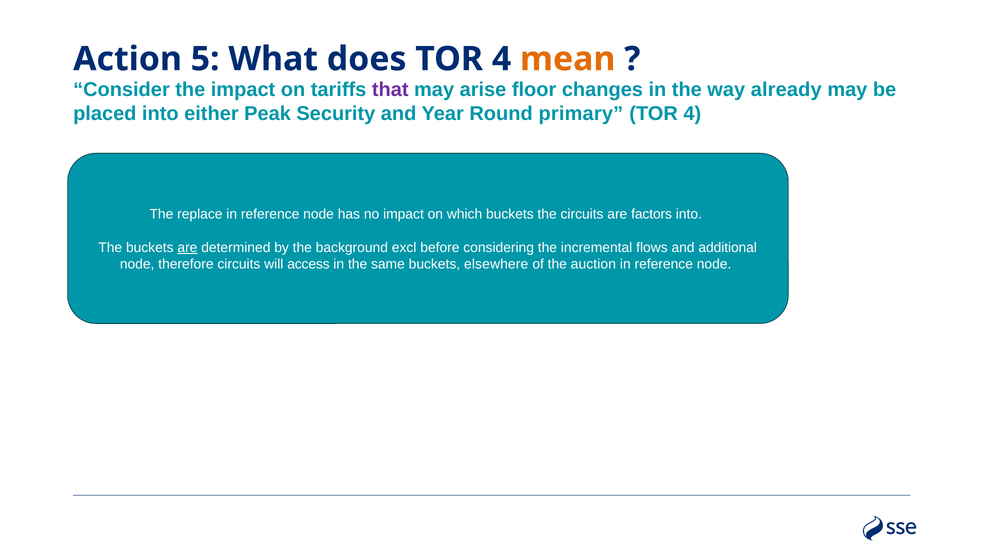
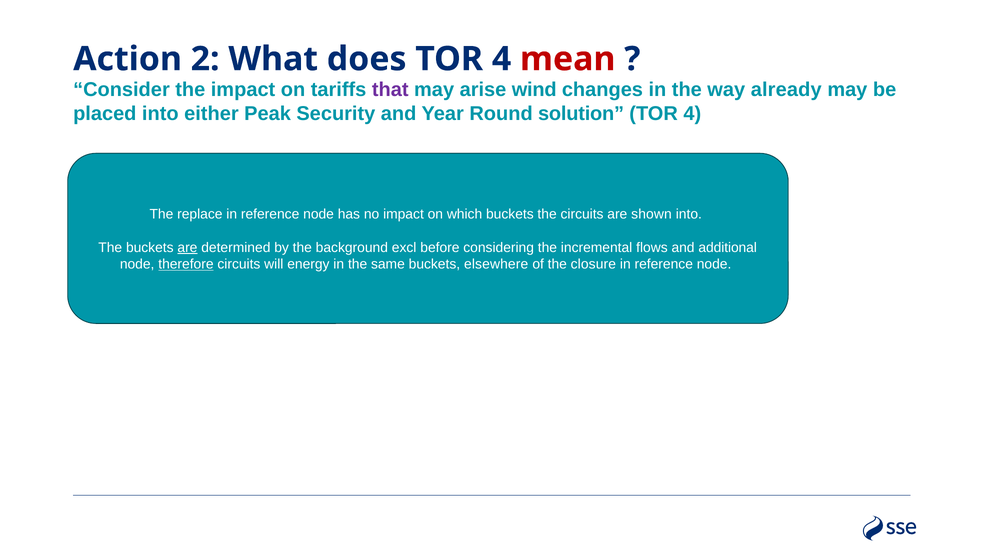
5: 5 -> 2 (205, 59)
mean colour: orange -> red (568, 59)
floor: floor -> wind (534, 90)
primary: primary -> solution (581, 114)
factors: factors -> shown (651, 214)
therefore underline: none -> present (186, 264)
access: access -> energy (308, 264)
auction: auction -> closure (593, 264)
